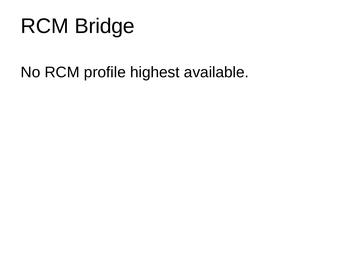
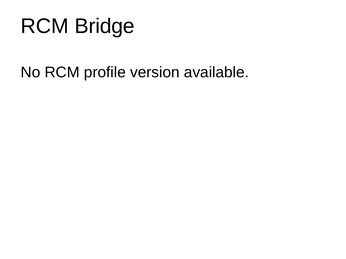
highest: highest -> version (155, 73)
